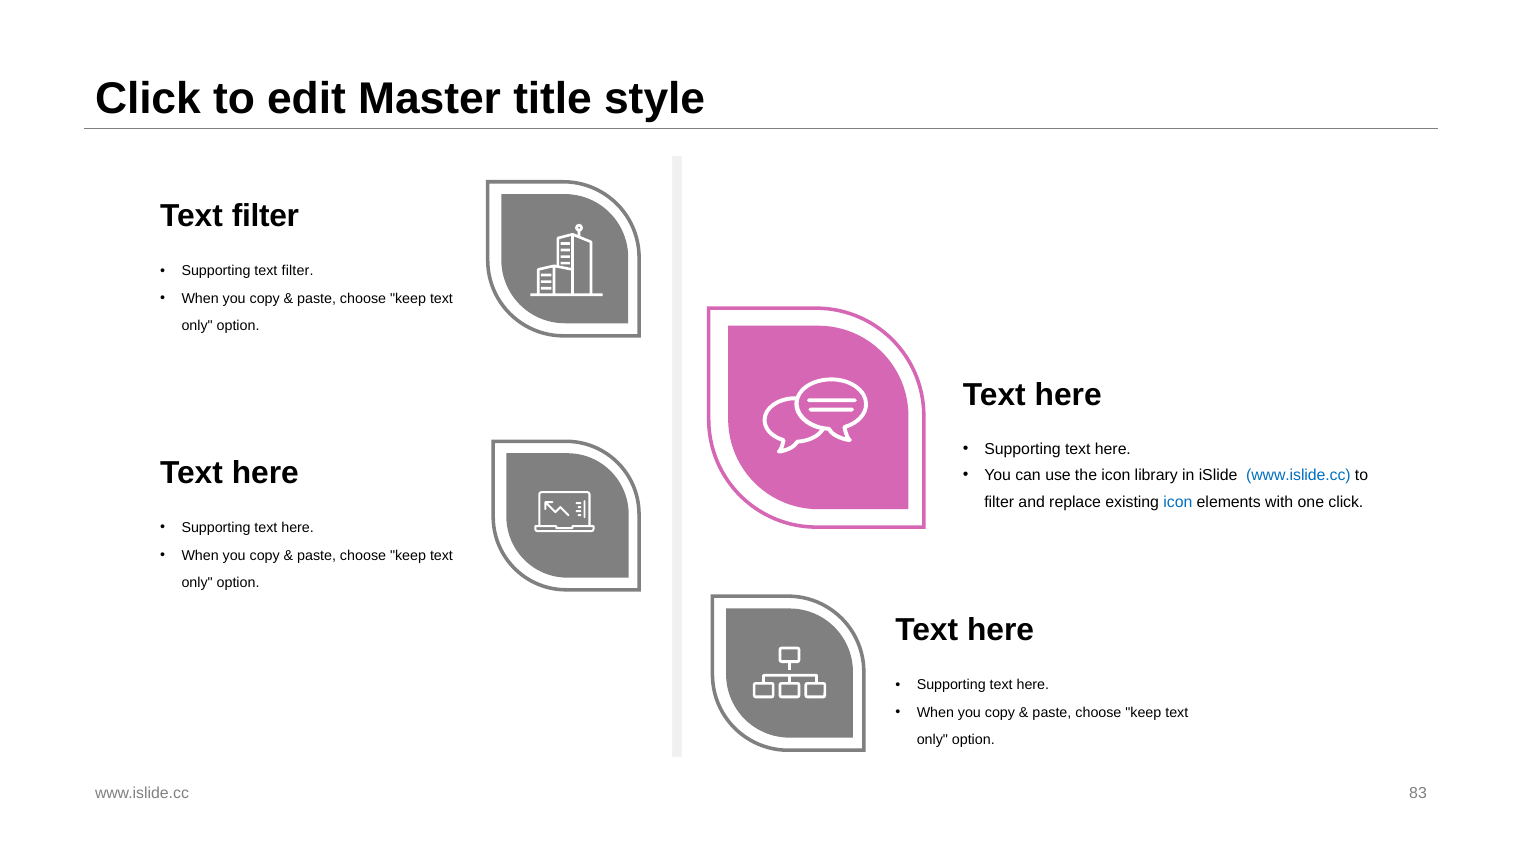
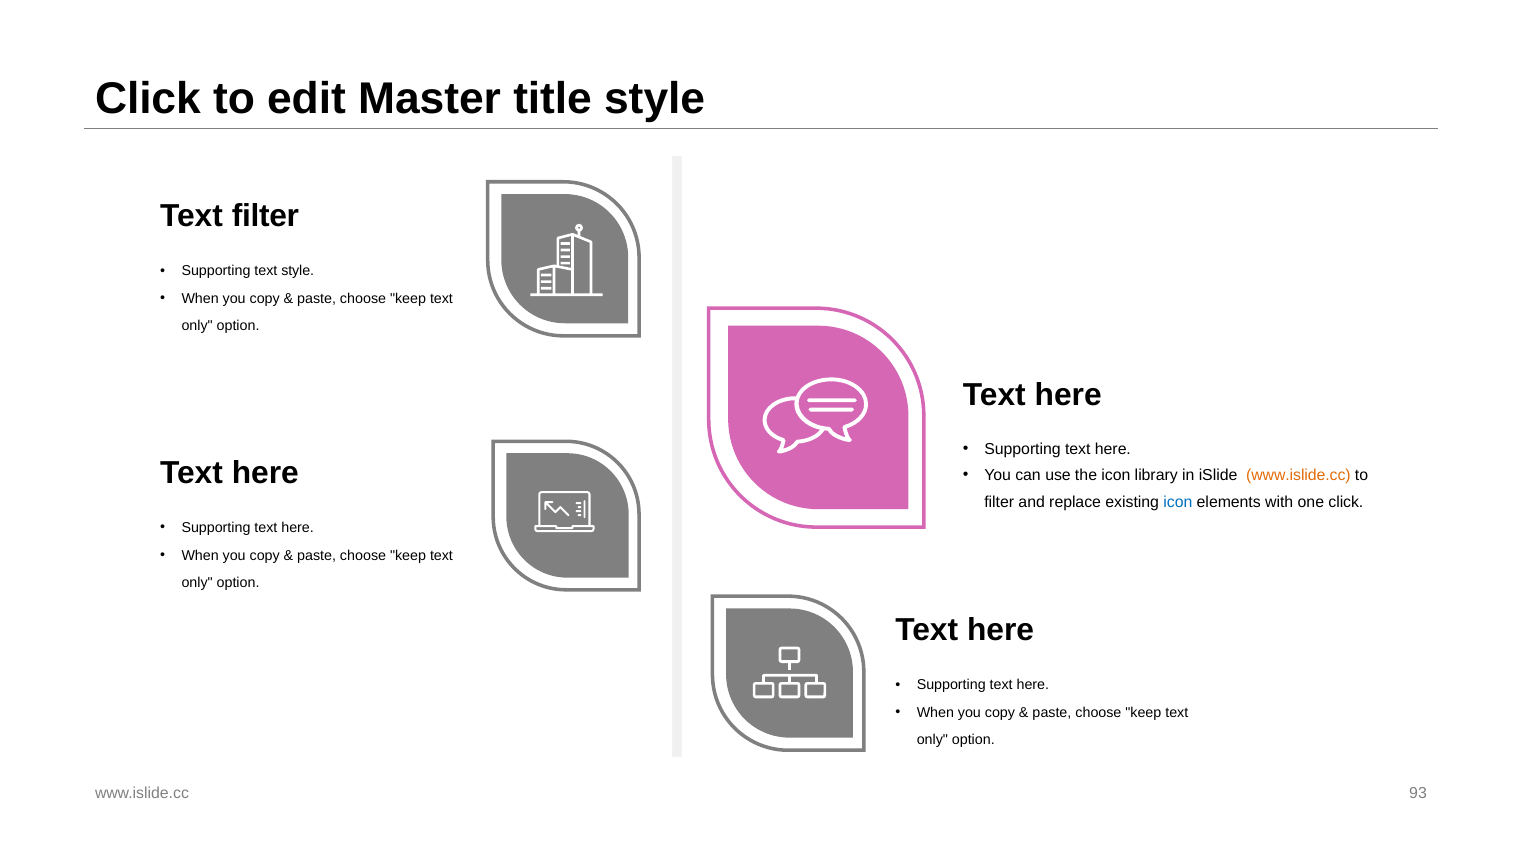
Supporting text filter: filter -> style (298, 271)
www.islide.cc colour: blue -> orange (1298, 476)
83: 83 -> 93 (1418, 793)
